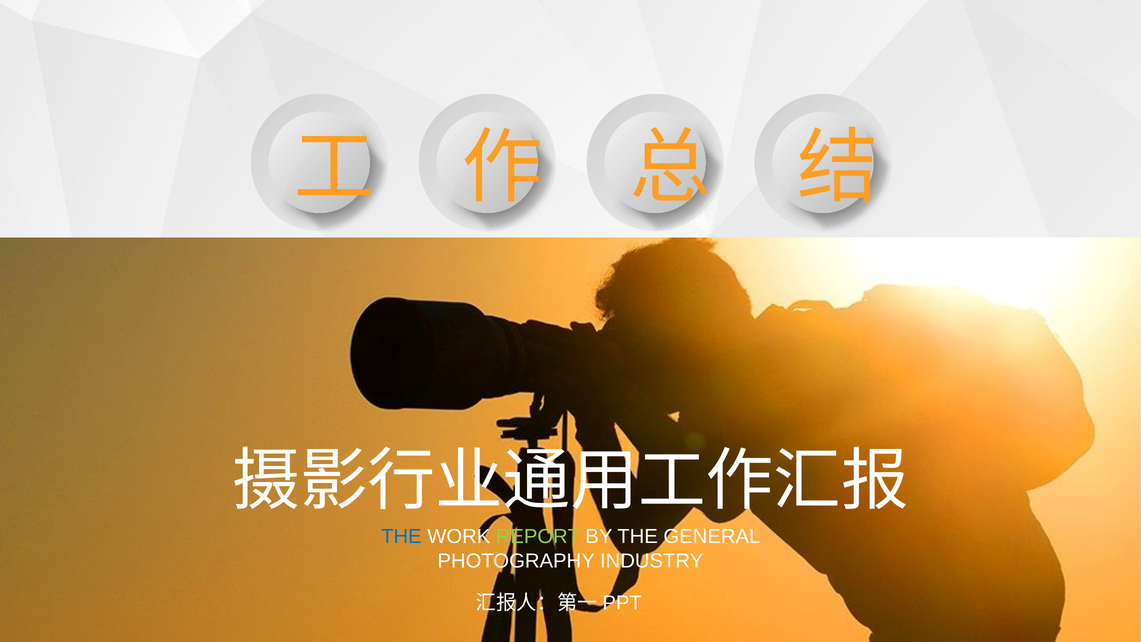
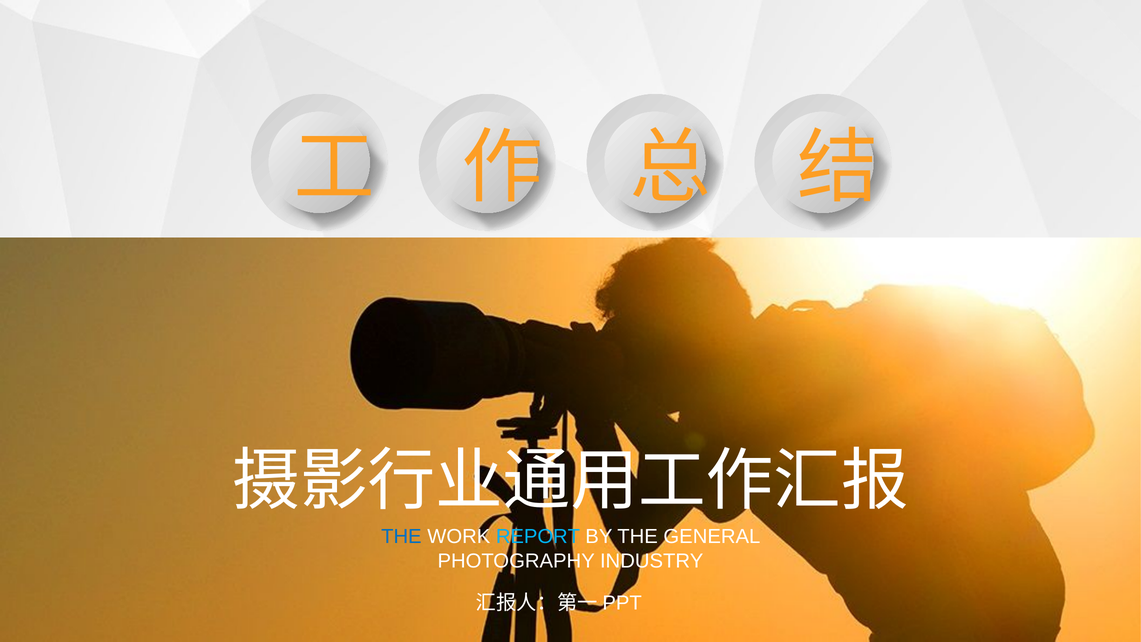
REPORT colour: light green -> light blue (538, 536)
